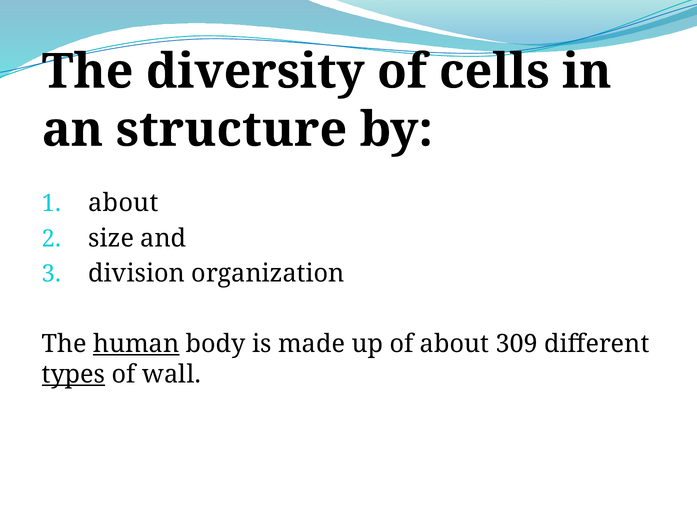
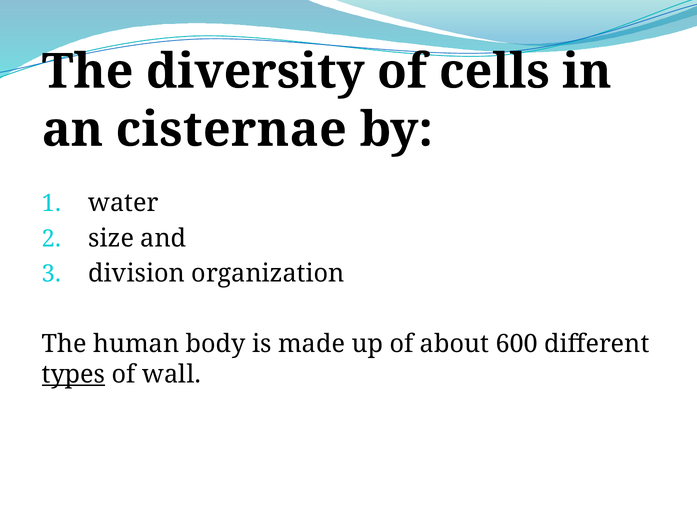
structure: structure -> cisternae (231, 130)
about: about -> water (123, 203)
human underline: present -> none (136, 344)
309: 309 -> 600 (517, 344)
